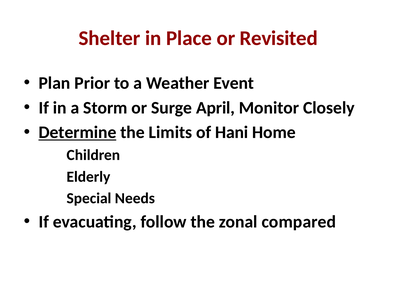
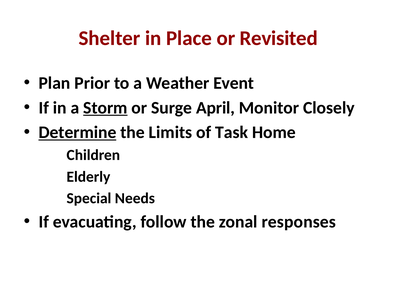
Storm underline: none -> present (105, 108)
Hani: Hani -> Task (232, 132)
compared: compared -> responses (299, 222)
